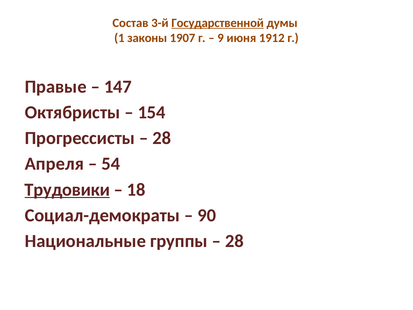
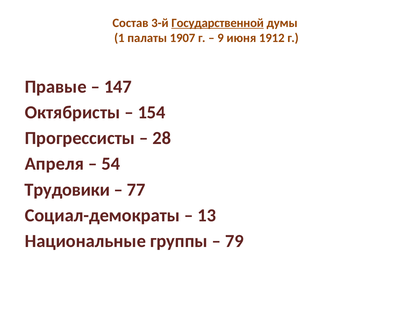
законы: законы -> палаты (147, 38)
Трудовики underline: present -> none (67, 189)
18: 18 -> 77 (136, 189)
90: 90 -> 13 (207, 215)
28: 28 -> 79 (234, 241)
